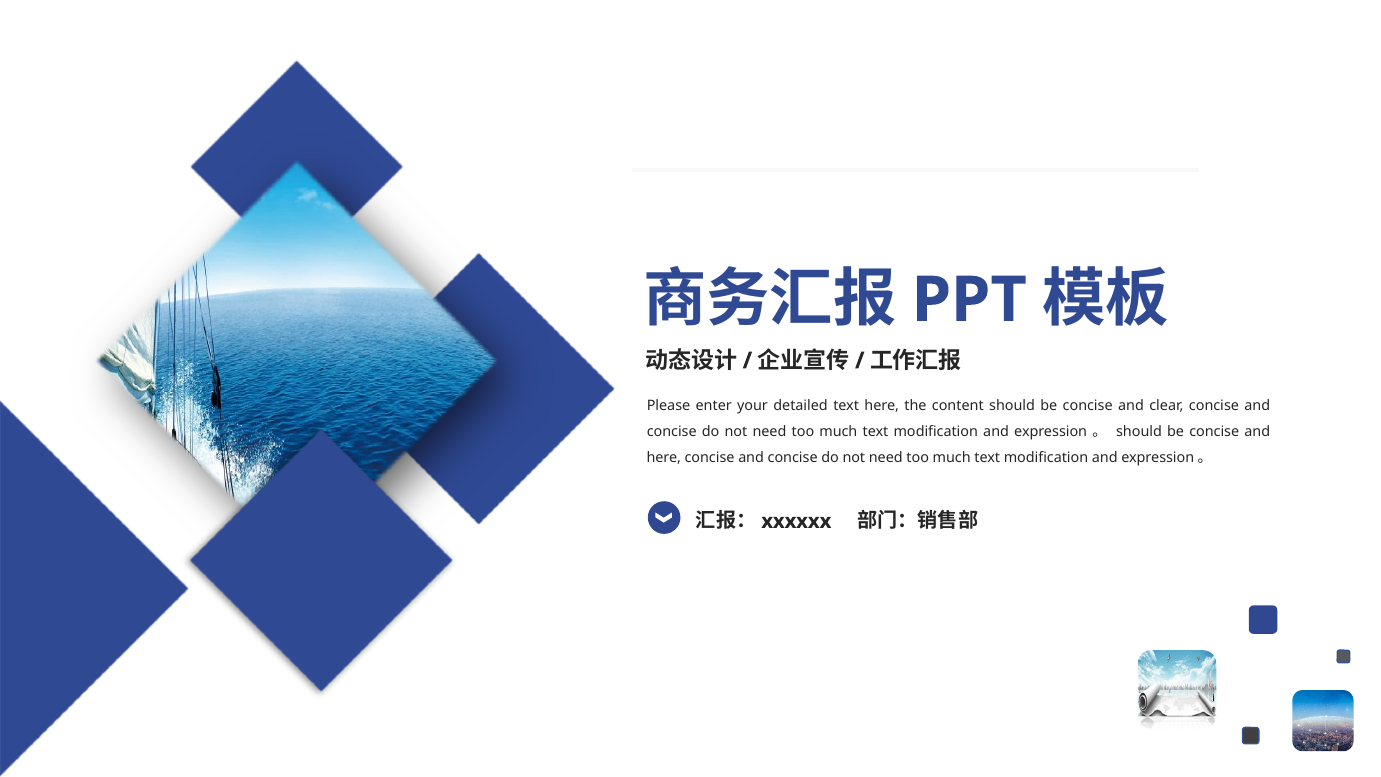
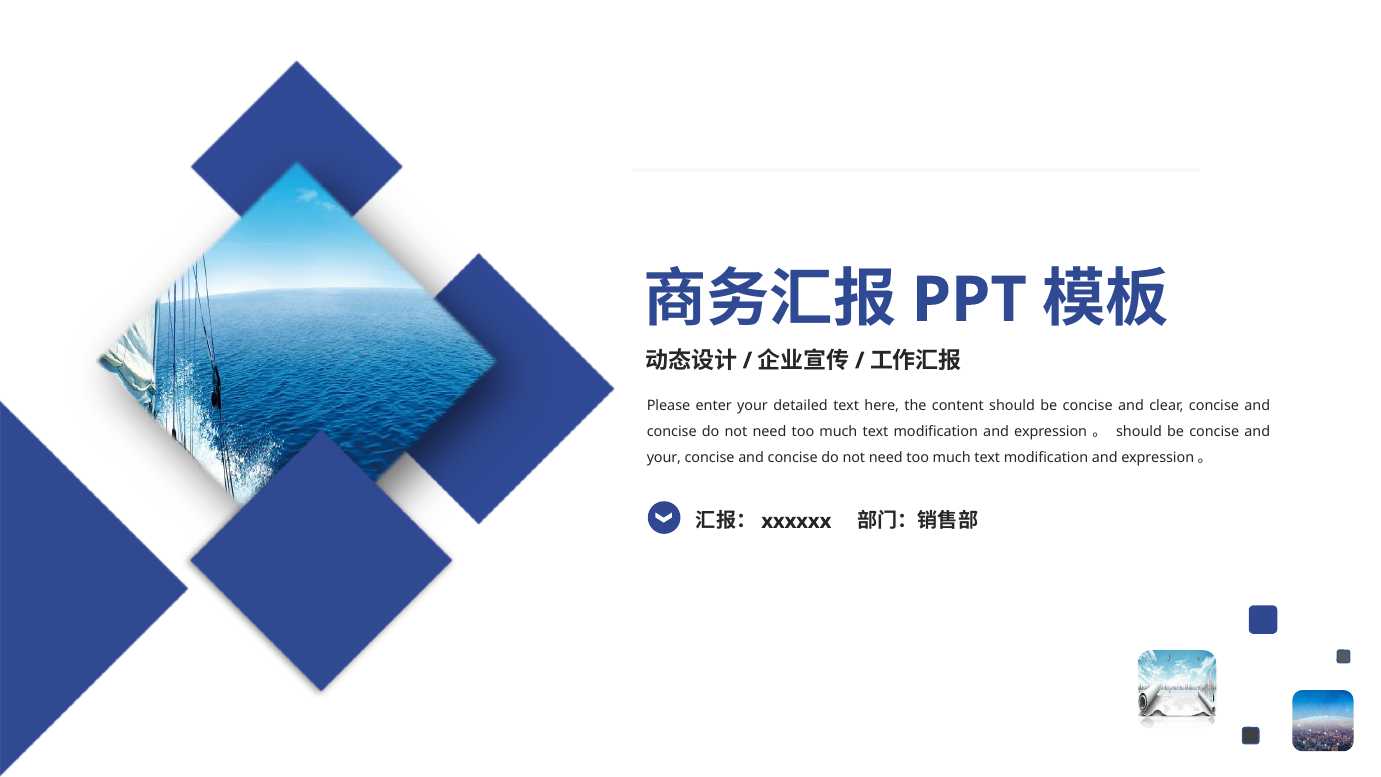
here: here -> your (664, 458)
